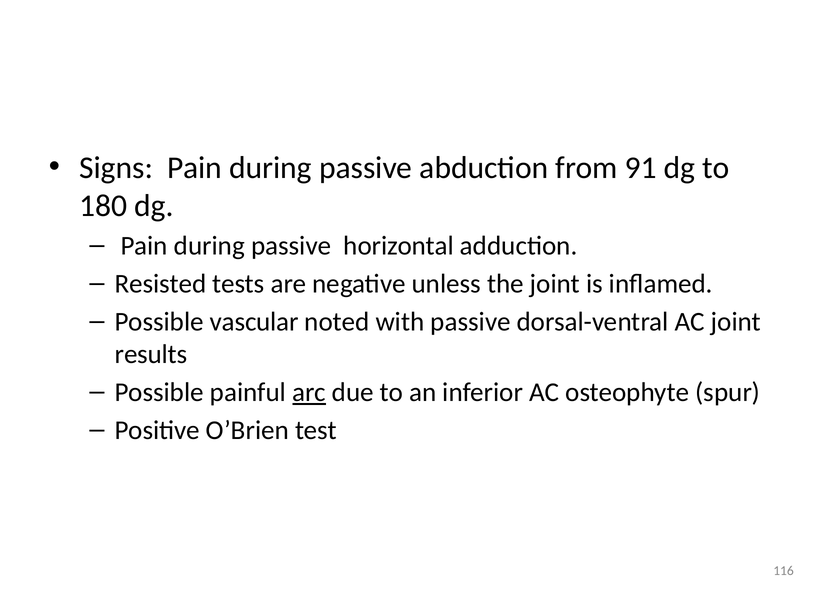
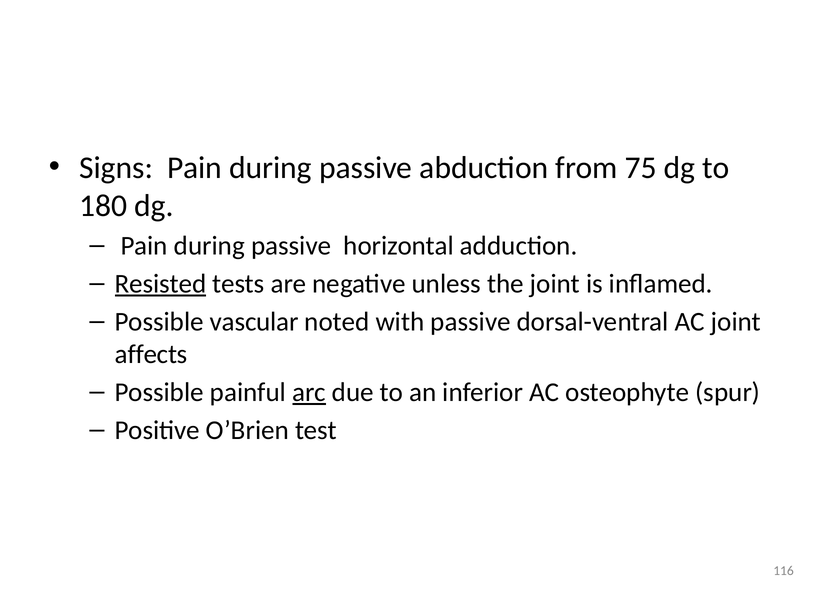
91: 91 -> 75 (641, 168)
Resisted underline: none -> present (161, 284)
results: results -> affects (151, 354)
